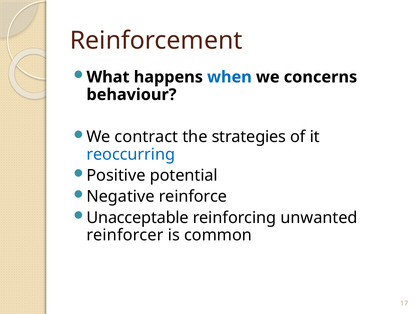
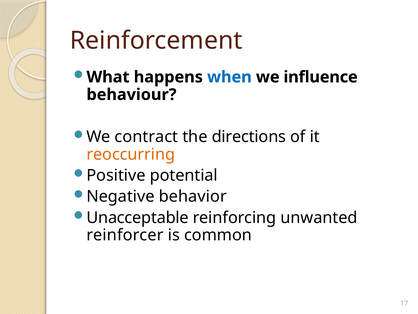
concerns: concerns -> influence (321, 77)
strategies: strategies -> directions (249, 137)
reoccurring colour: blue -> orange (131, 154)
reinforce: reinforce -> behavior (193, 196)
